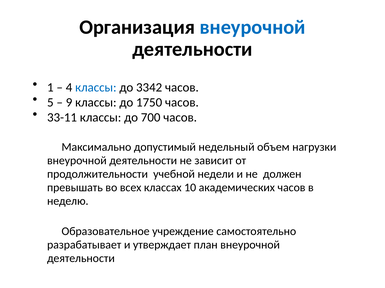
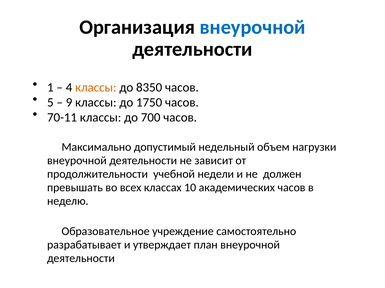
классы colour: blue -> orange (96, 88)
3342: 3342 -> 8350 (149, 88)
33-11: 33-11 -> 70-11 (62, 118)
